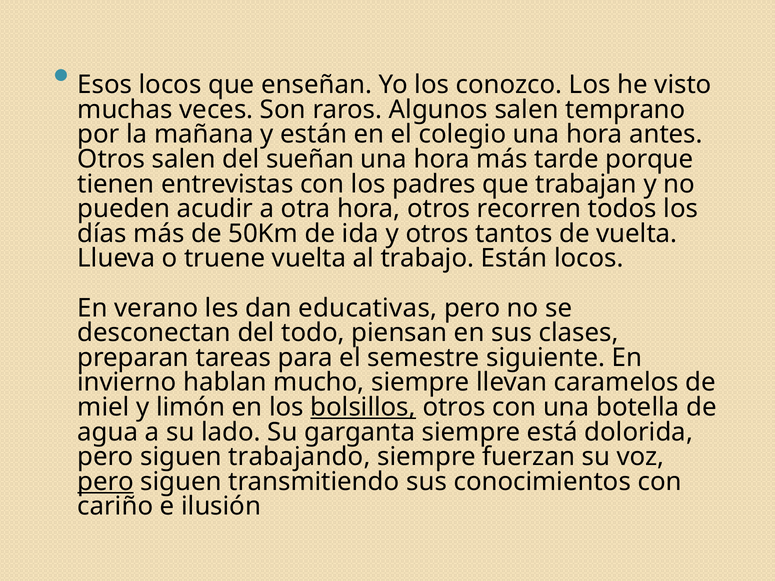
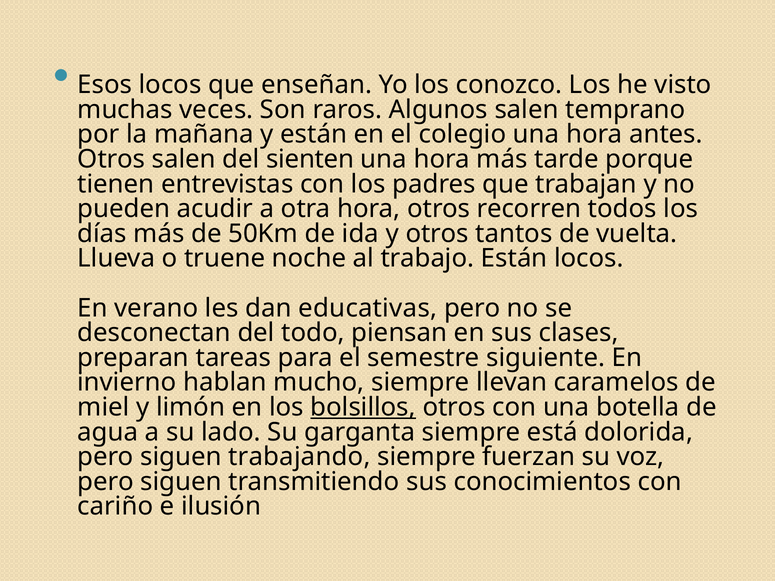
sueñan: sueñan -> sienten (310, 159)
truene vuelta: vuelta -> noche (309, 259)
pero underline: present -> none (106, 482)
